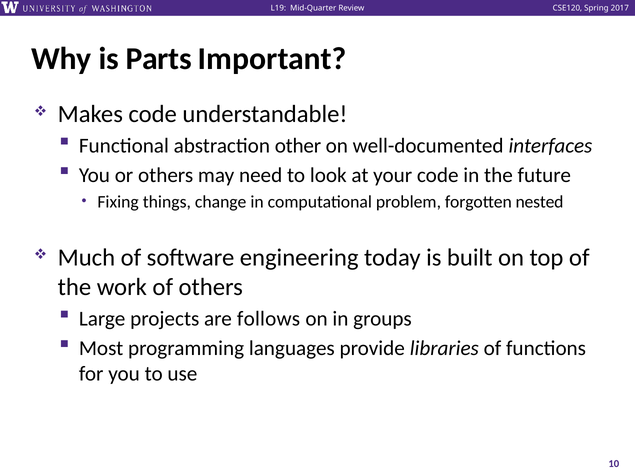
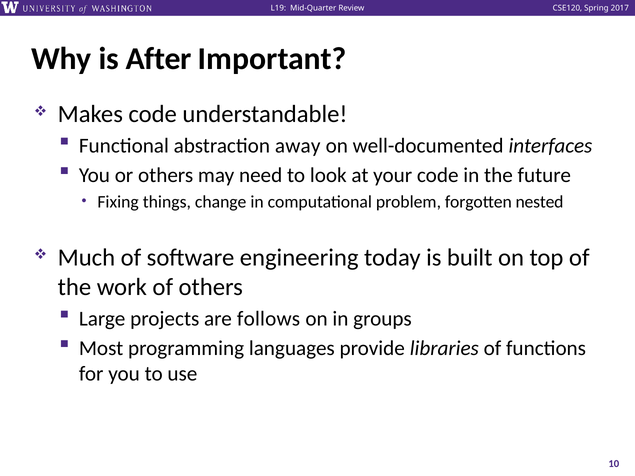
Parts: Parts -> After (159, 59)
other: other -> away (298, 146)
